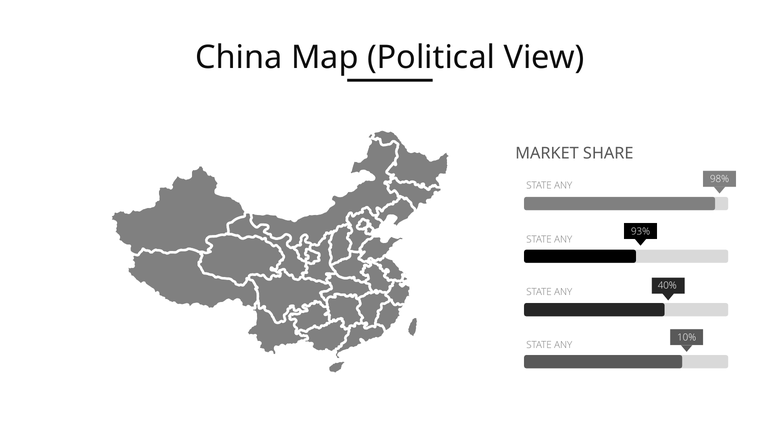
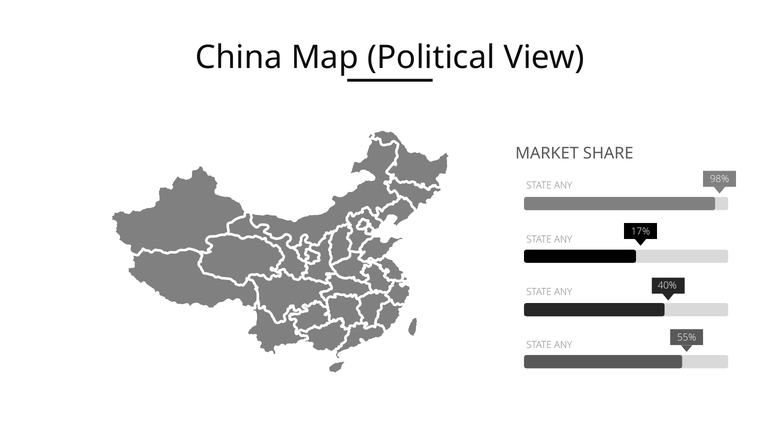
93%: 93% -> 17% (641, 231)
10%: 10% -> 55% (687, 337)
